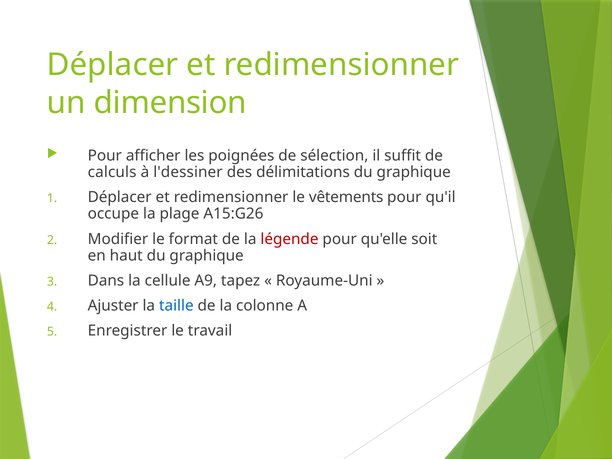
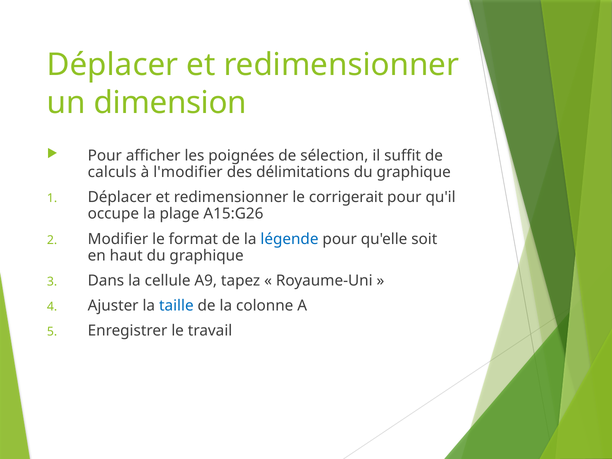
l'dessiner: l'dessiner -> l'modifier (188, 172)
vêtements: vêtements -> corrigerait (346, 197)
légende colour: red -> blue (289, 239)
